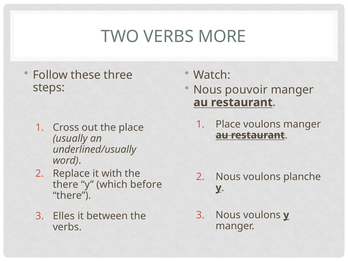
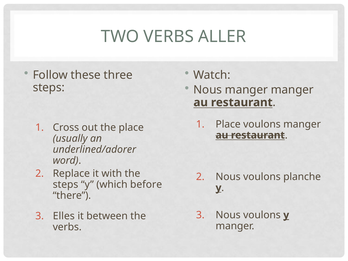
MORE: MORE -> ALLER (222, 36)
Nous pouvoir: pouvoir -> manger (246, 90)
underlined/usually: underlined/usually -> underlined/adorer (94, 150)
there: there -> steps (66, 185)
